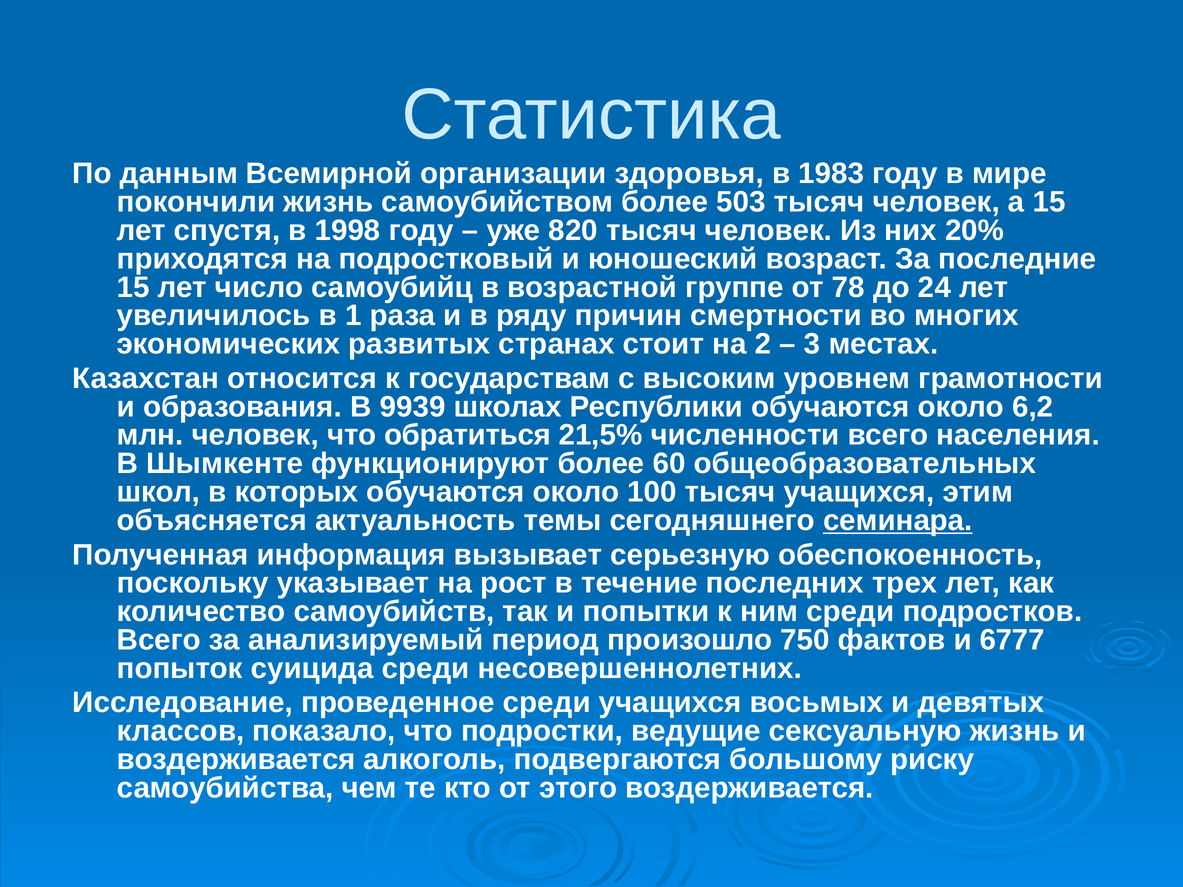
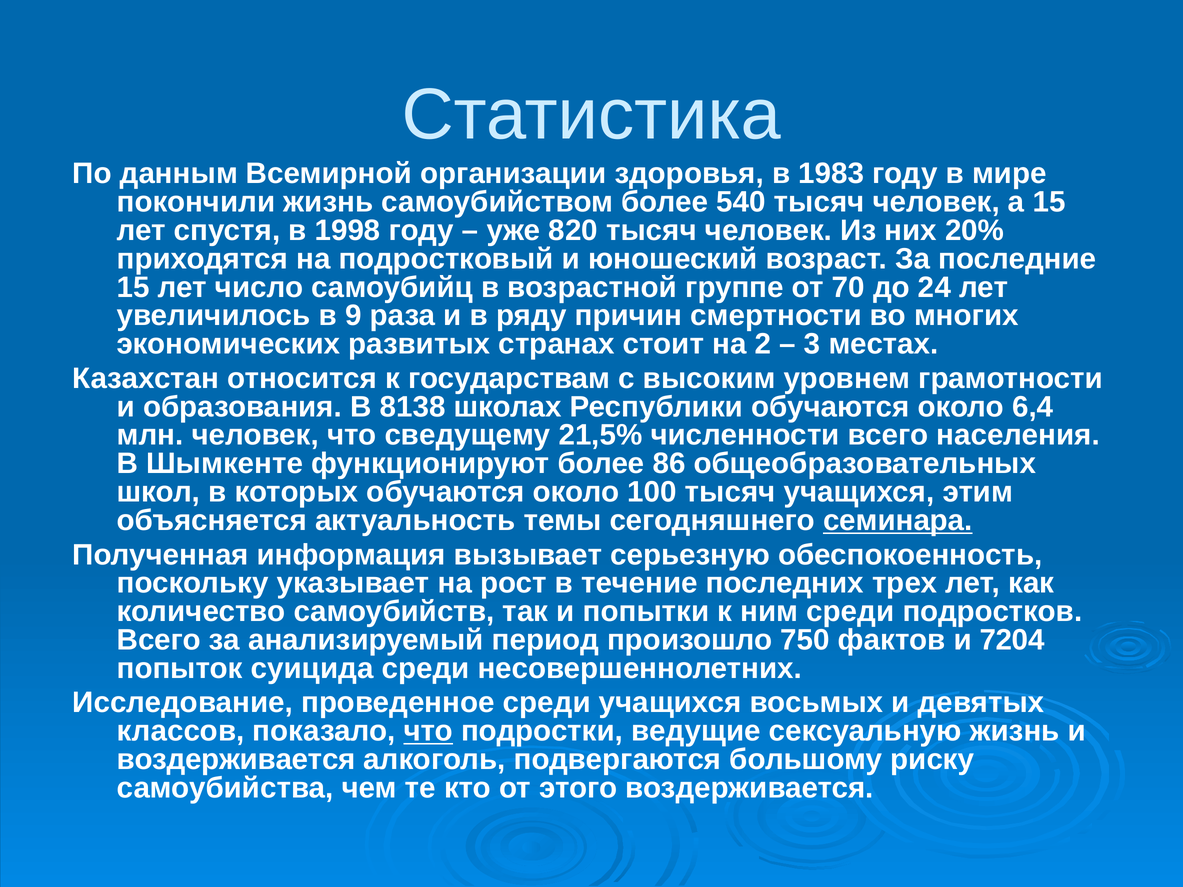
503: 503 -> 540 (741, 202)
78: 78 -> 70 (848, 287)
1: 1 -> 9 (353, 316)
9939: 9939 -> 8138 (413, 407)
6,2: 6,2 -> 6,4 (1033, 407)
обратиться: обратиться -> сведущему (467, 435)
60: 60 -> 86 (669, 464)
6777: 6777 -> 7204 (1012, 640)
что underline: none -> present (428, 731)
